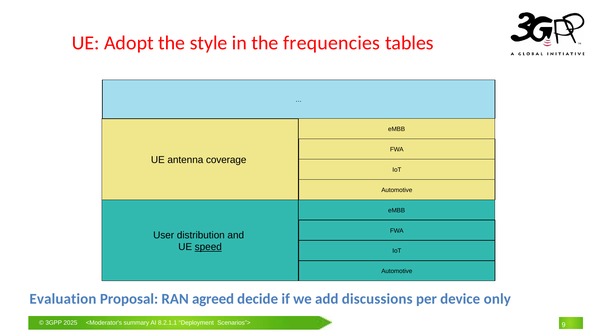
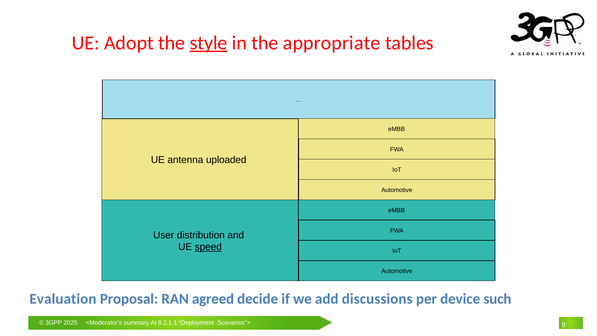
style underline: none -> present (209, 43)
frequencies: frequencies -> appropriate (332, 43)
coverage: coverage -> uploaded (226, 160)
only: only -> such (497, 299)
